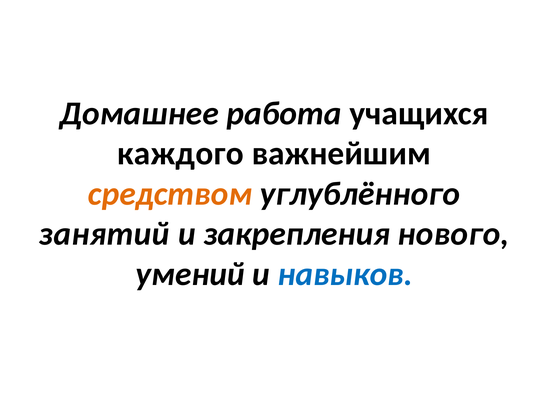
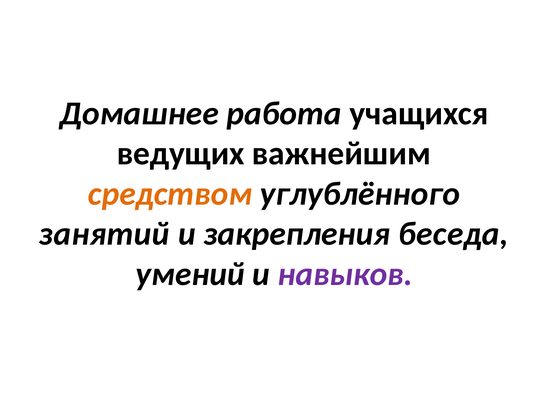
каждого: каждого -> ведущих (181, 154)
нового: нового -> беседа (453, 234)
навыков colour: blue -> purple (345, 274)
